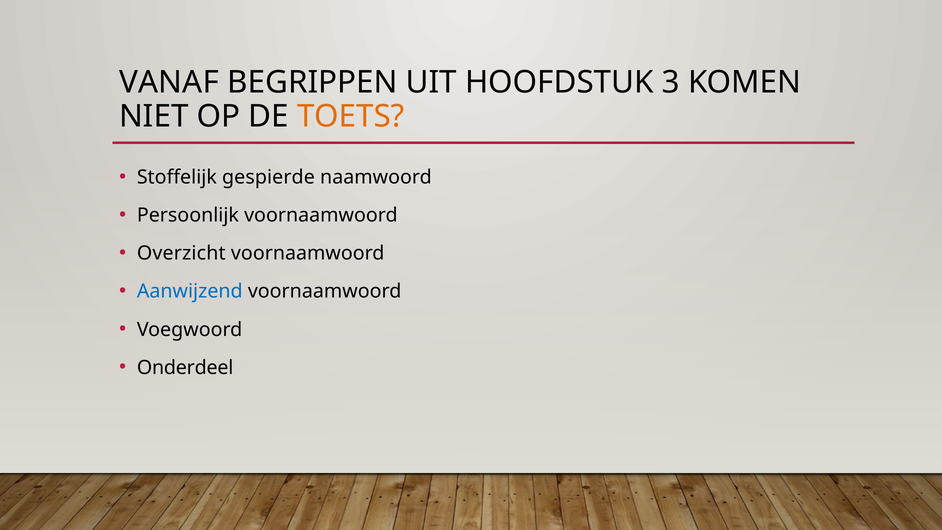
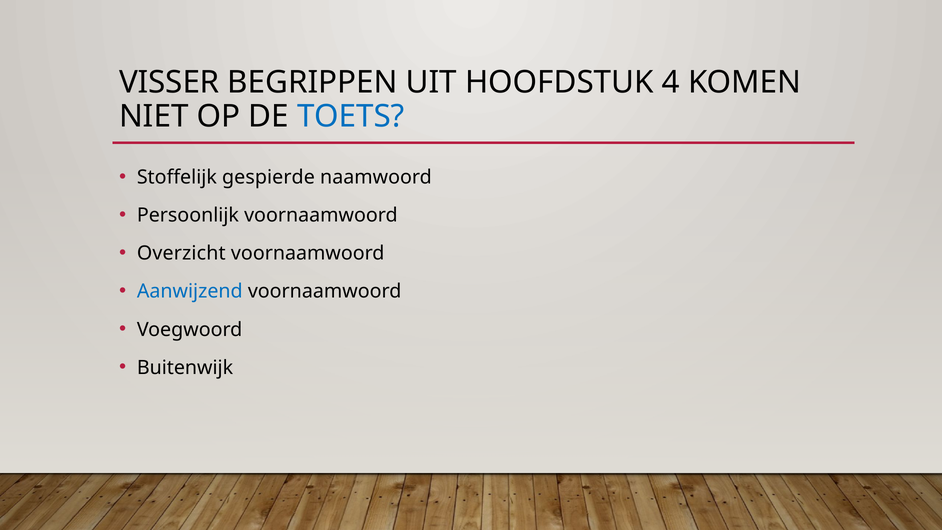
VANAF: VANAF -> VISSER (169, 82)
3: 3 -> 4 (671, 82)
TOETS colour: orange -> blue (351, 116)
Onderdeel: Onderdeel -> Buitenwijk (185, 368)
